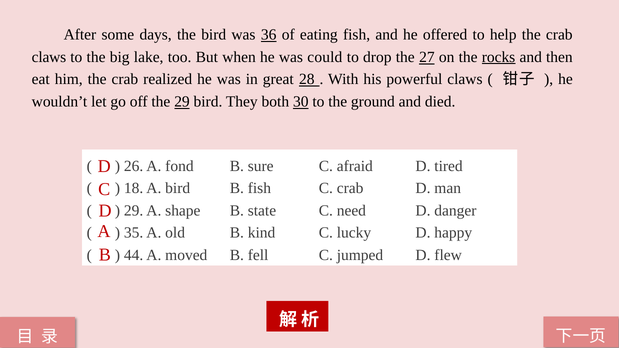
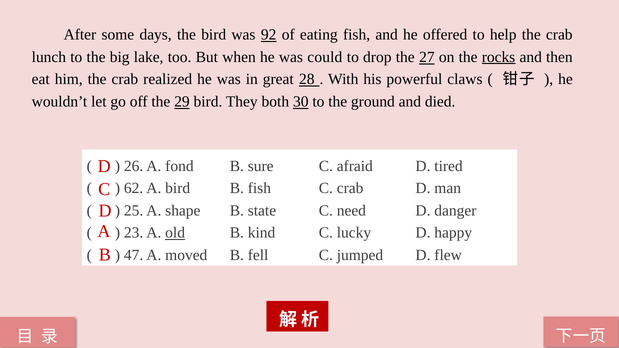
36: 36 -> 92 (269, 35)
claws: claws -> lunch (49, 57)
18: 18 -> 62 (134, 188)
29: 29 -> 25 (134, 211)
35: 35 -> 23 (134, 233)
old underline: none -> present (175, 233)
44: 44 -> 47 (134, 255)
